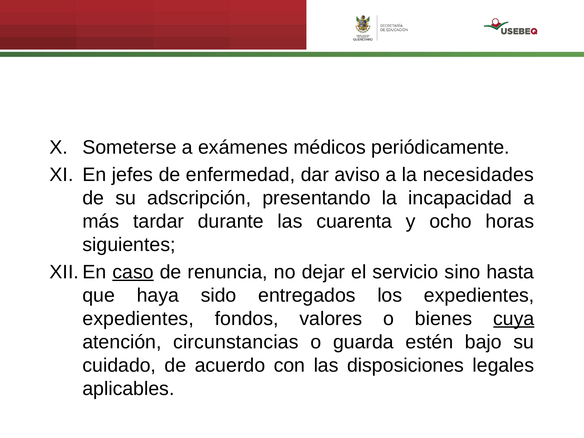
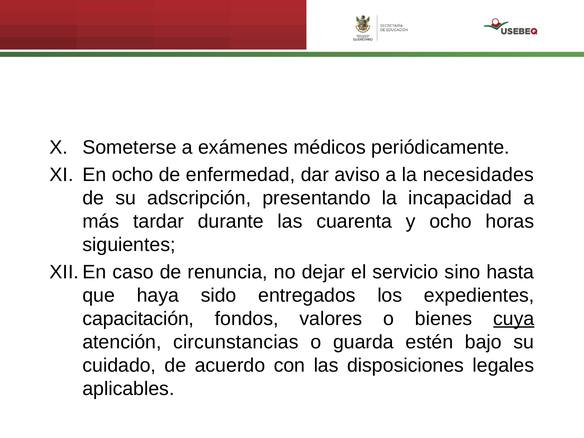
En jefes: jefes -> ocho (133, 175)
caso underline: present -> none (133, 272)
expedientes: expedientes -> capacitación (138, 319)
